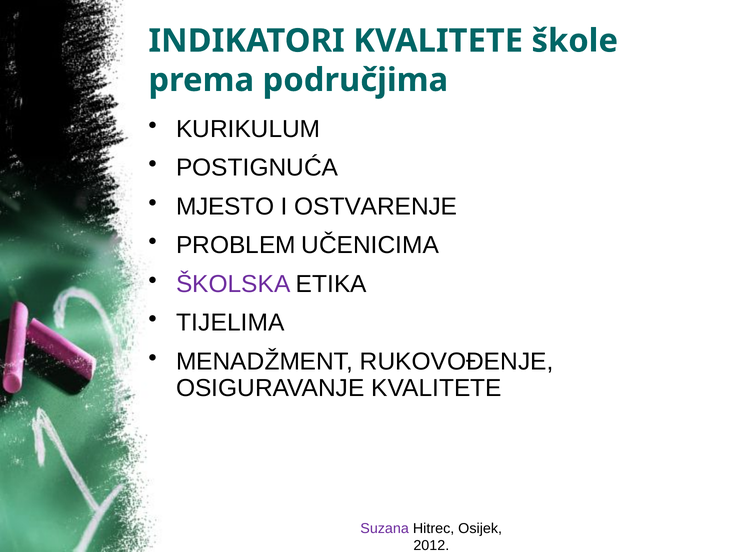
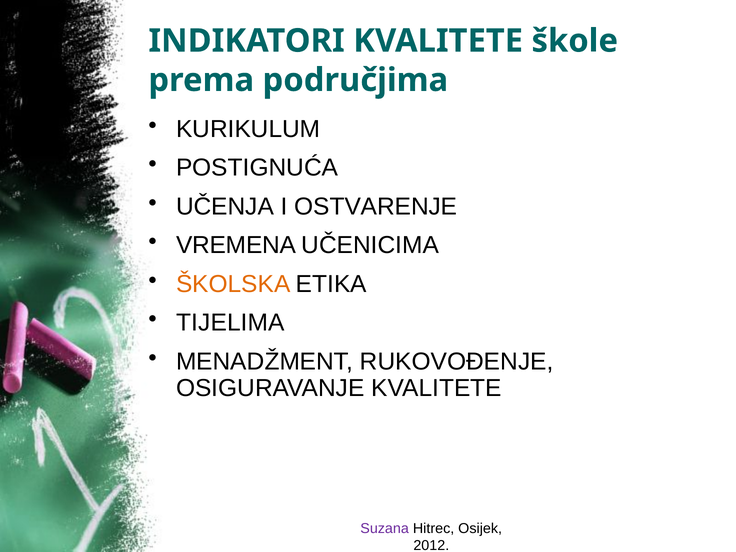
MJESTO: MJESTO -> UČENJA (225, 207)
PROBLEM: PROBLEM -> VREMENA (236, 245)
ŠKOLSKA colour: purple -> orange (233, 284)
